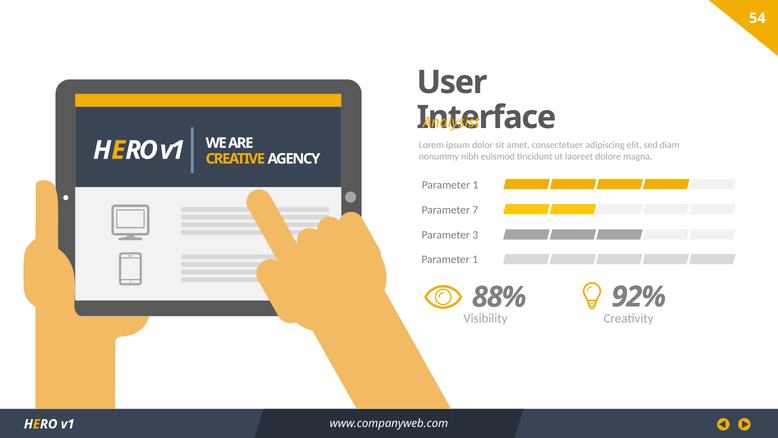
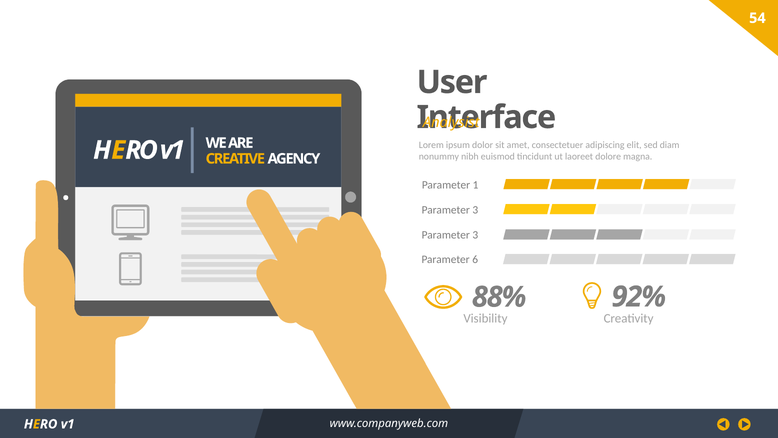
7: 7 -> 3 (475, 210)
1: 1 -> 6 (475, 259)
